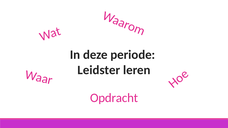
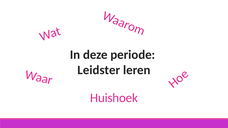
Opdracht: Opdracht -> Huishoek (114, 98)
